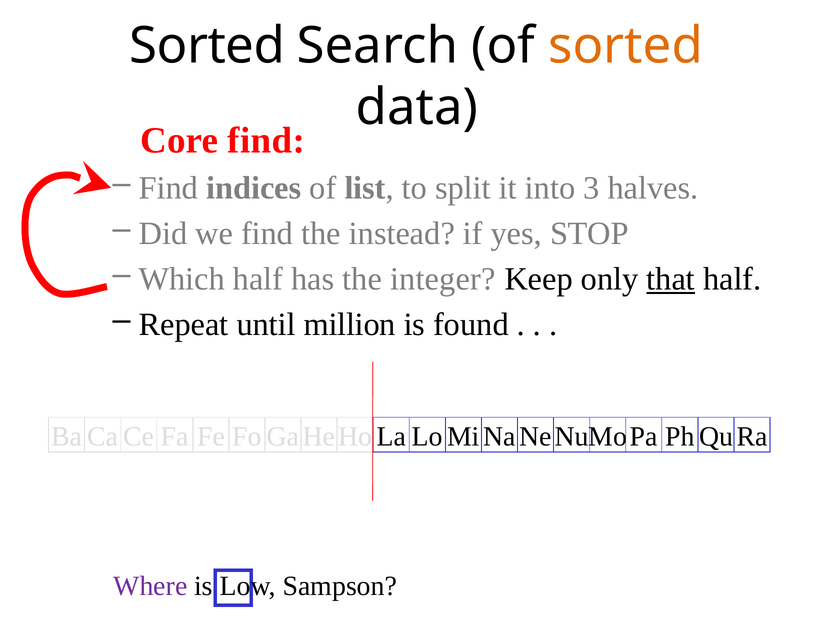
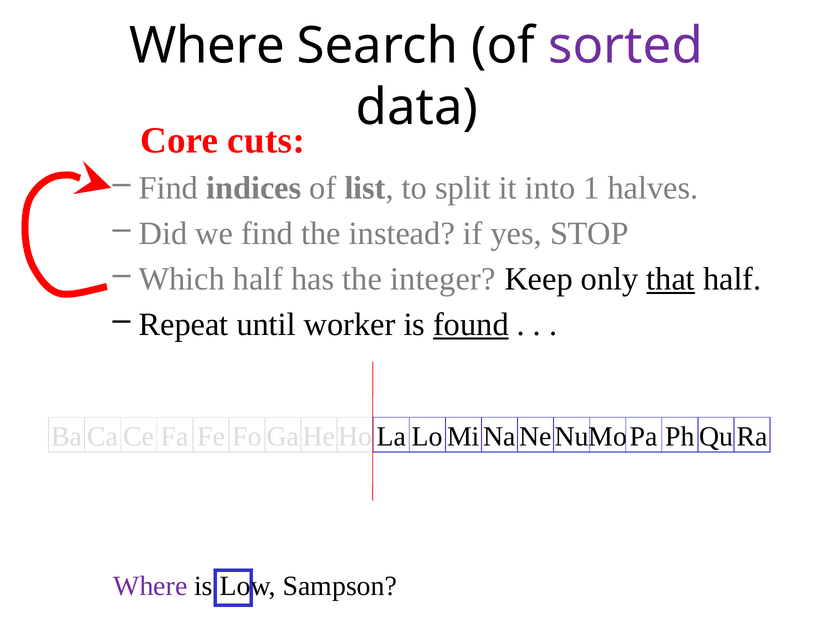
Sorted: Sorted -> Where (207, 46)
sorted colour: orange -> purple (626, 46)
Core find: find -> cuts (266, 140)
3: 3 -> 1 (591, 188)
million: million -> worker (350, 324)
found underline: none -> present (471, 324)
